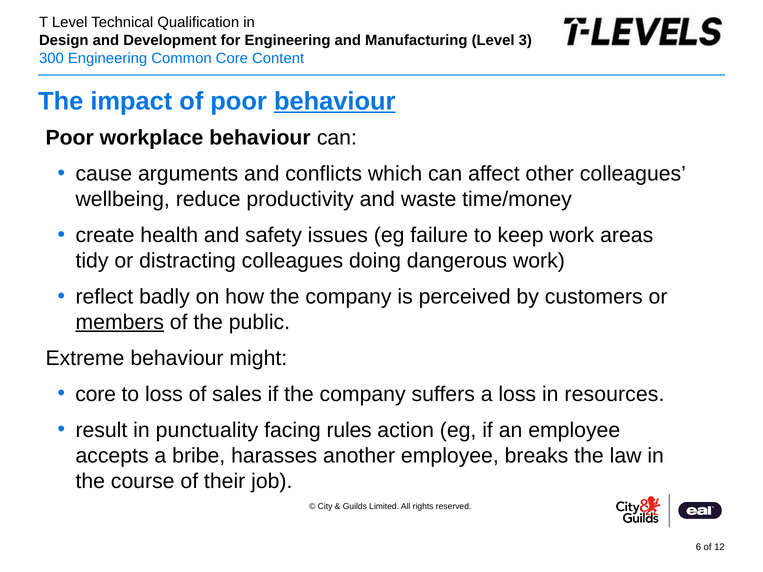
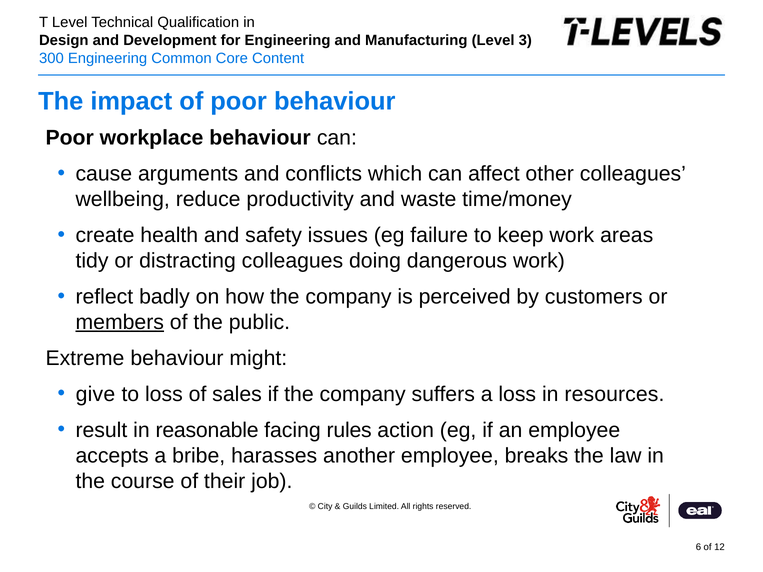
behaviour underline: present -> none (335, 101)
core: core -> give (95, 394)
punctuality: punctuality -> reasonable (207, 430)
